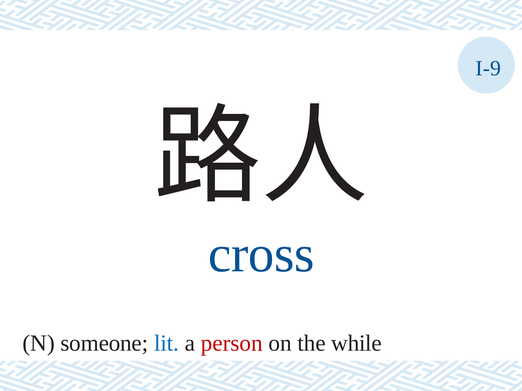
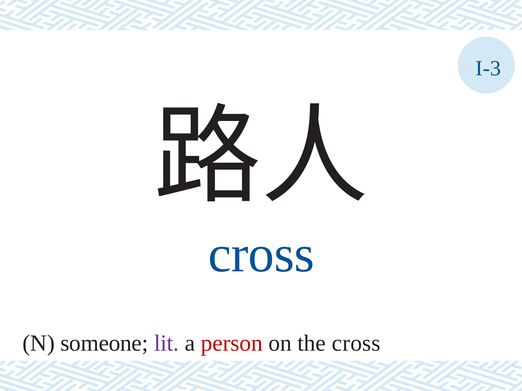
I-9: I-9 -> I-3 (488, 68)
lit colour: blue -> purple (167, 344)
the while: while -> cross (356, 344)
